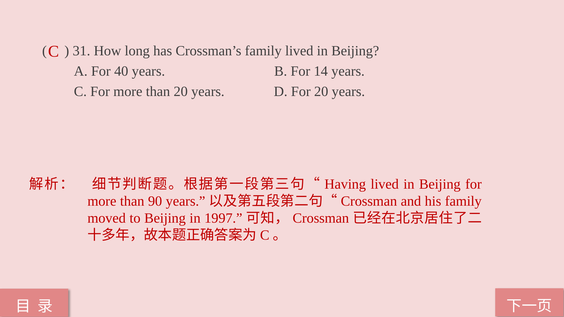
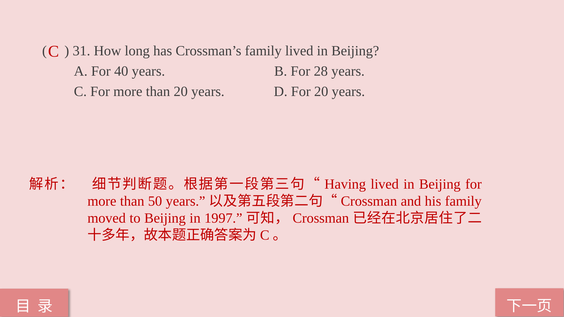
14: 14 -> 28 (321, 71)
90: 90 -> 50 (155, 201)
